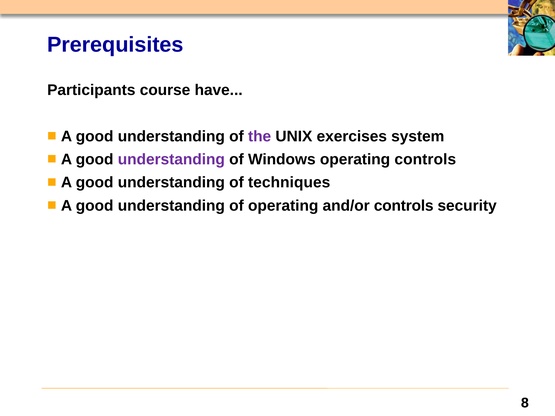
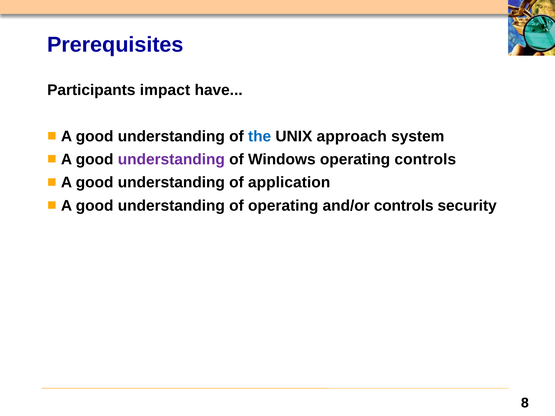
course: course -> impact (165, 90)
the colour: purple -> blue (260, 136)
exercises: exercises -> approach (352, 136)
techniques: techniques -> application (289, 183)
